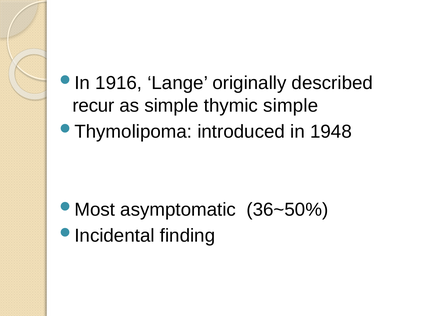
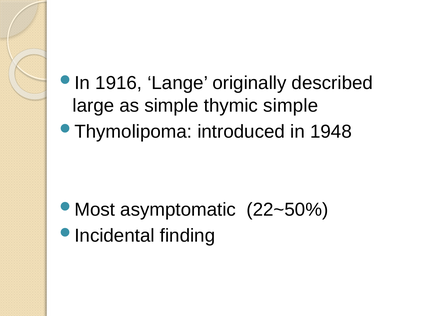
recur: recur -> large (93, 106)
36~50%: 36~50% -> 22~50% (287, 210)
